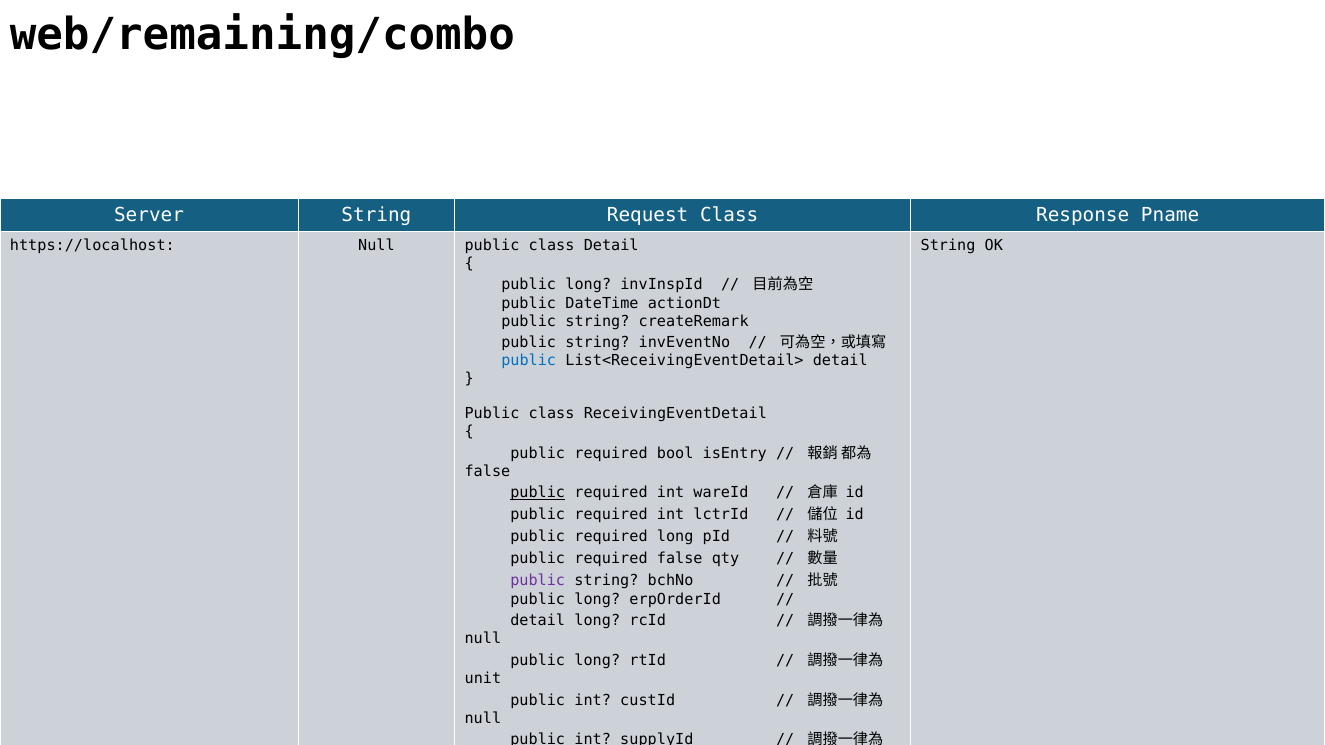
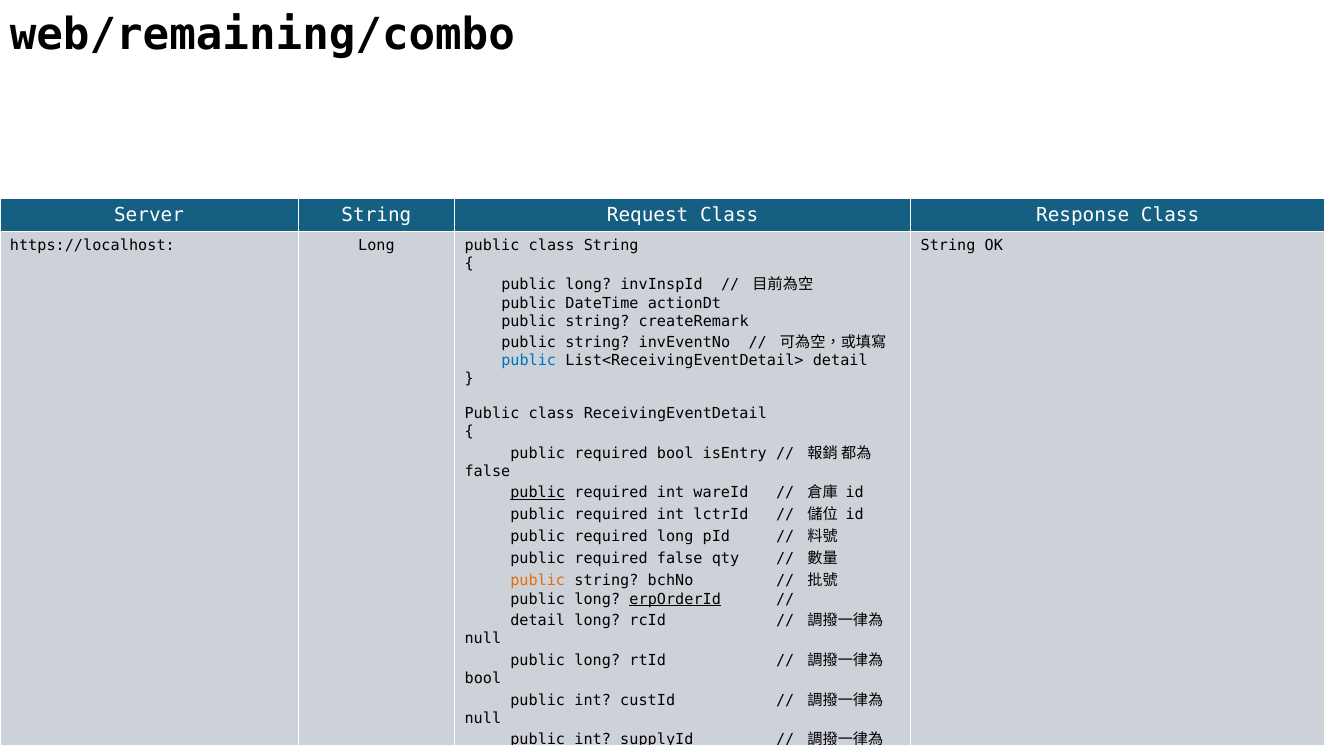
Response Pname: Pname -> Class (1170, 215)
https://localhost Null: Null -> Long (376, 246)
class Detail: Detail -> String (611, 246)
public colour: purple -> orange (538, 581)
erpOrderId underline: none -> present (675, 599)
unit: unit -> bool (483, 679)
